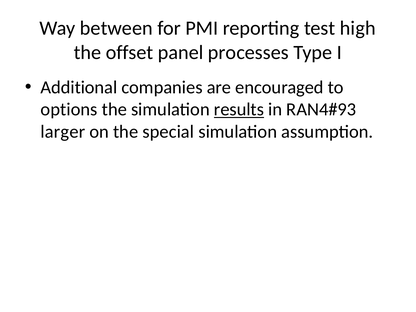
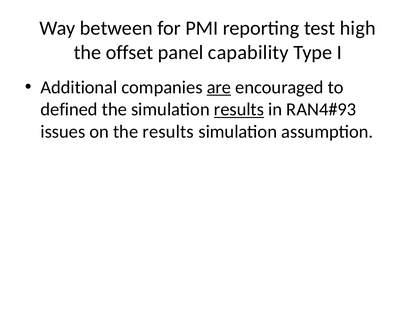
processes: processes -> capability (248, 52)
are underline: none -> present (219, 87)
options: options -> defined (69, 109)
larger: larger -> issues (63, 132)
the special: special -> results (168, 132)
